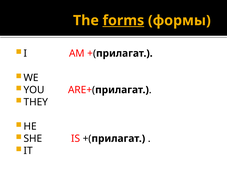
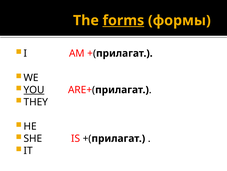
YOU underline: none -> present (34, 89)
